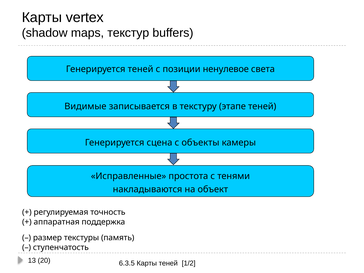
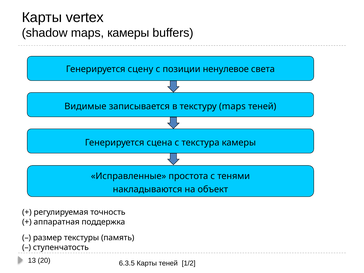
maps текстур: текстур -> камеры (128, 33)
Генерируется теней: теней -> сцену (141, 69)
текстуру этапе: этапе -> maps (232, 106)
объекты: объекты -> текстура (200, 143)
